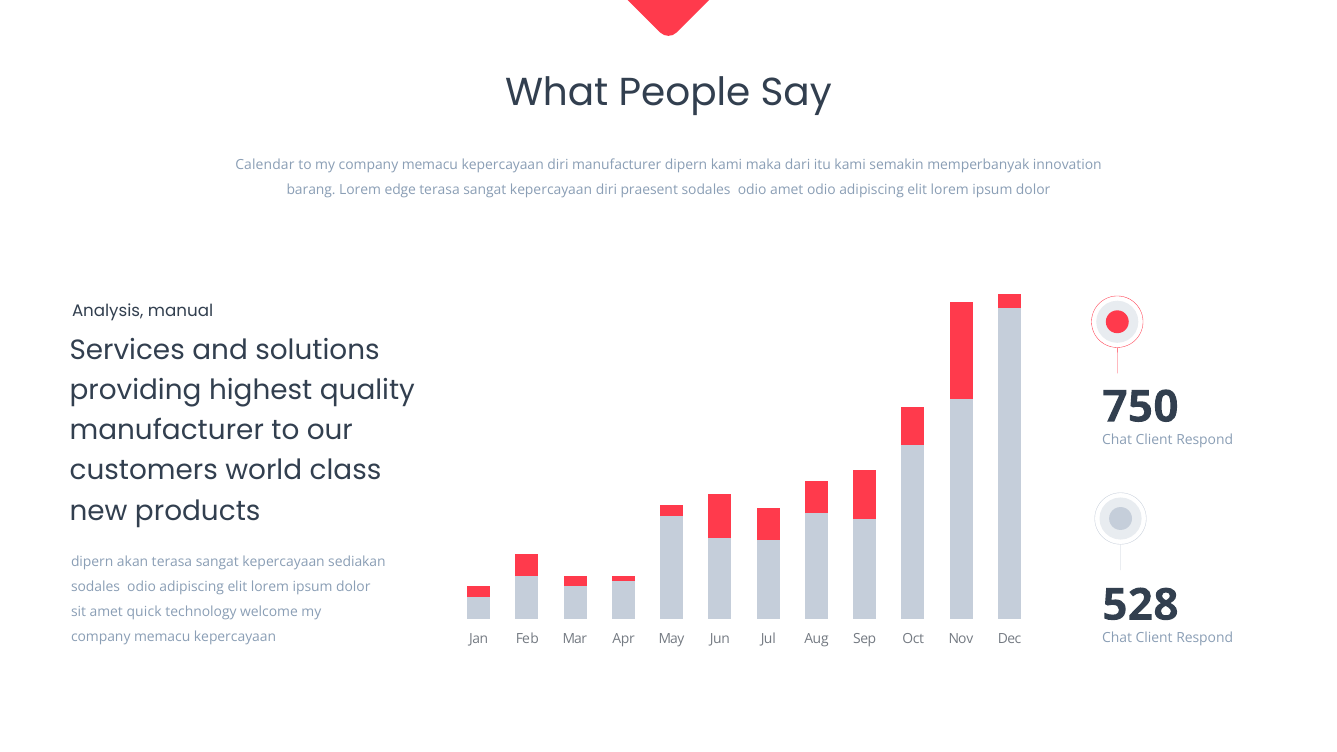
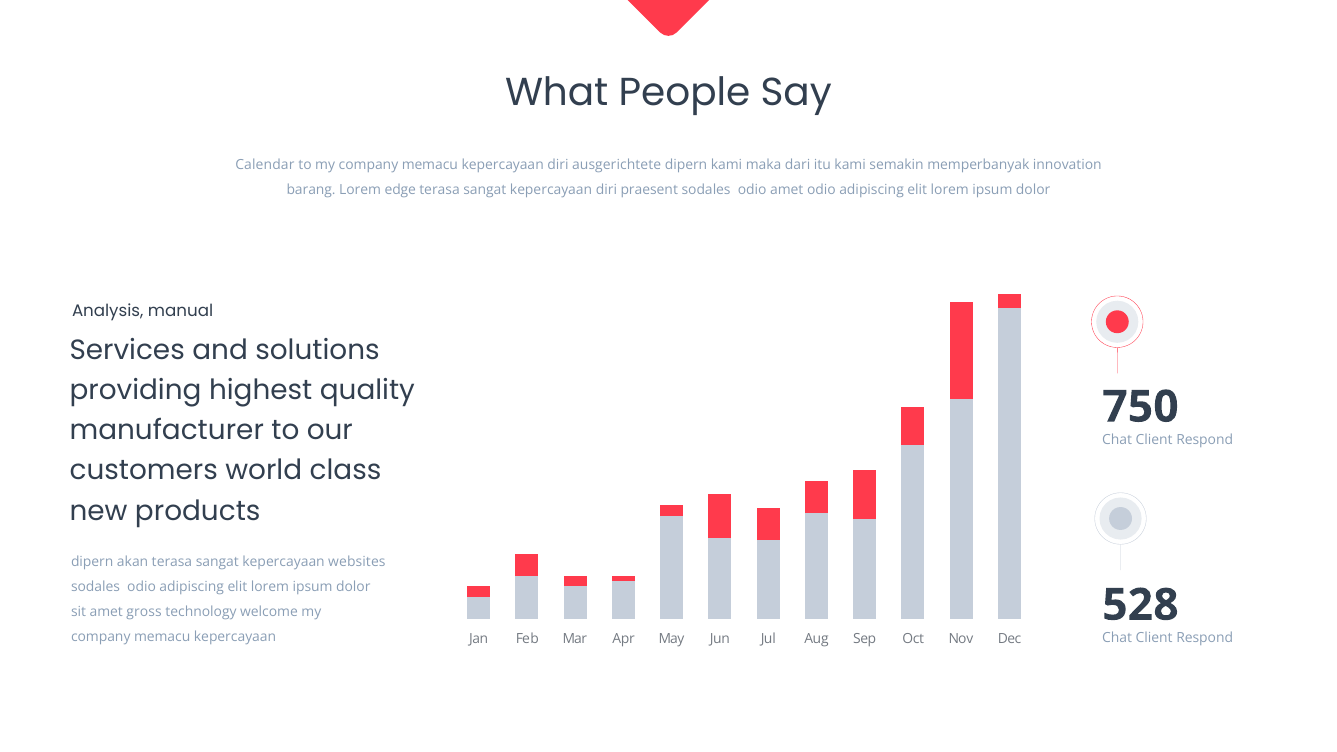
diri manufacturer: manufacturer -> ausgerichtete (617, 165)
sediakan: sediakan -> websites (357, 562)
quick: quick -> gross (144, 612)
